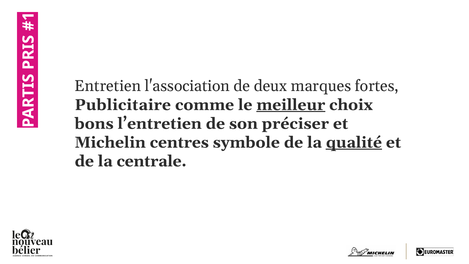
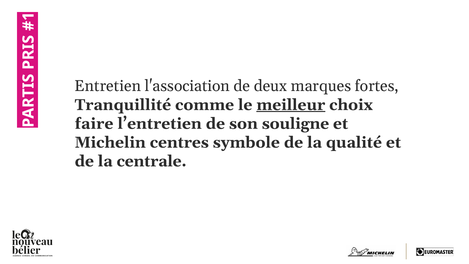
Publicitaire: Publicitaire -> Tranquillité (123, 105)
bons: bons -> faire (94, 124)
préciser: préciser -> souligne (295, 124)
qualité underline: present -> none (354, 142)
